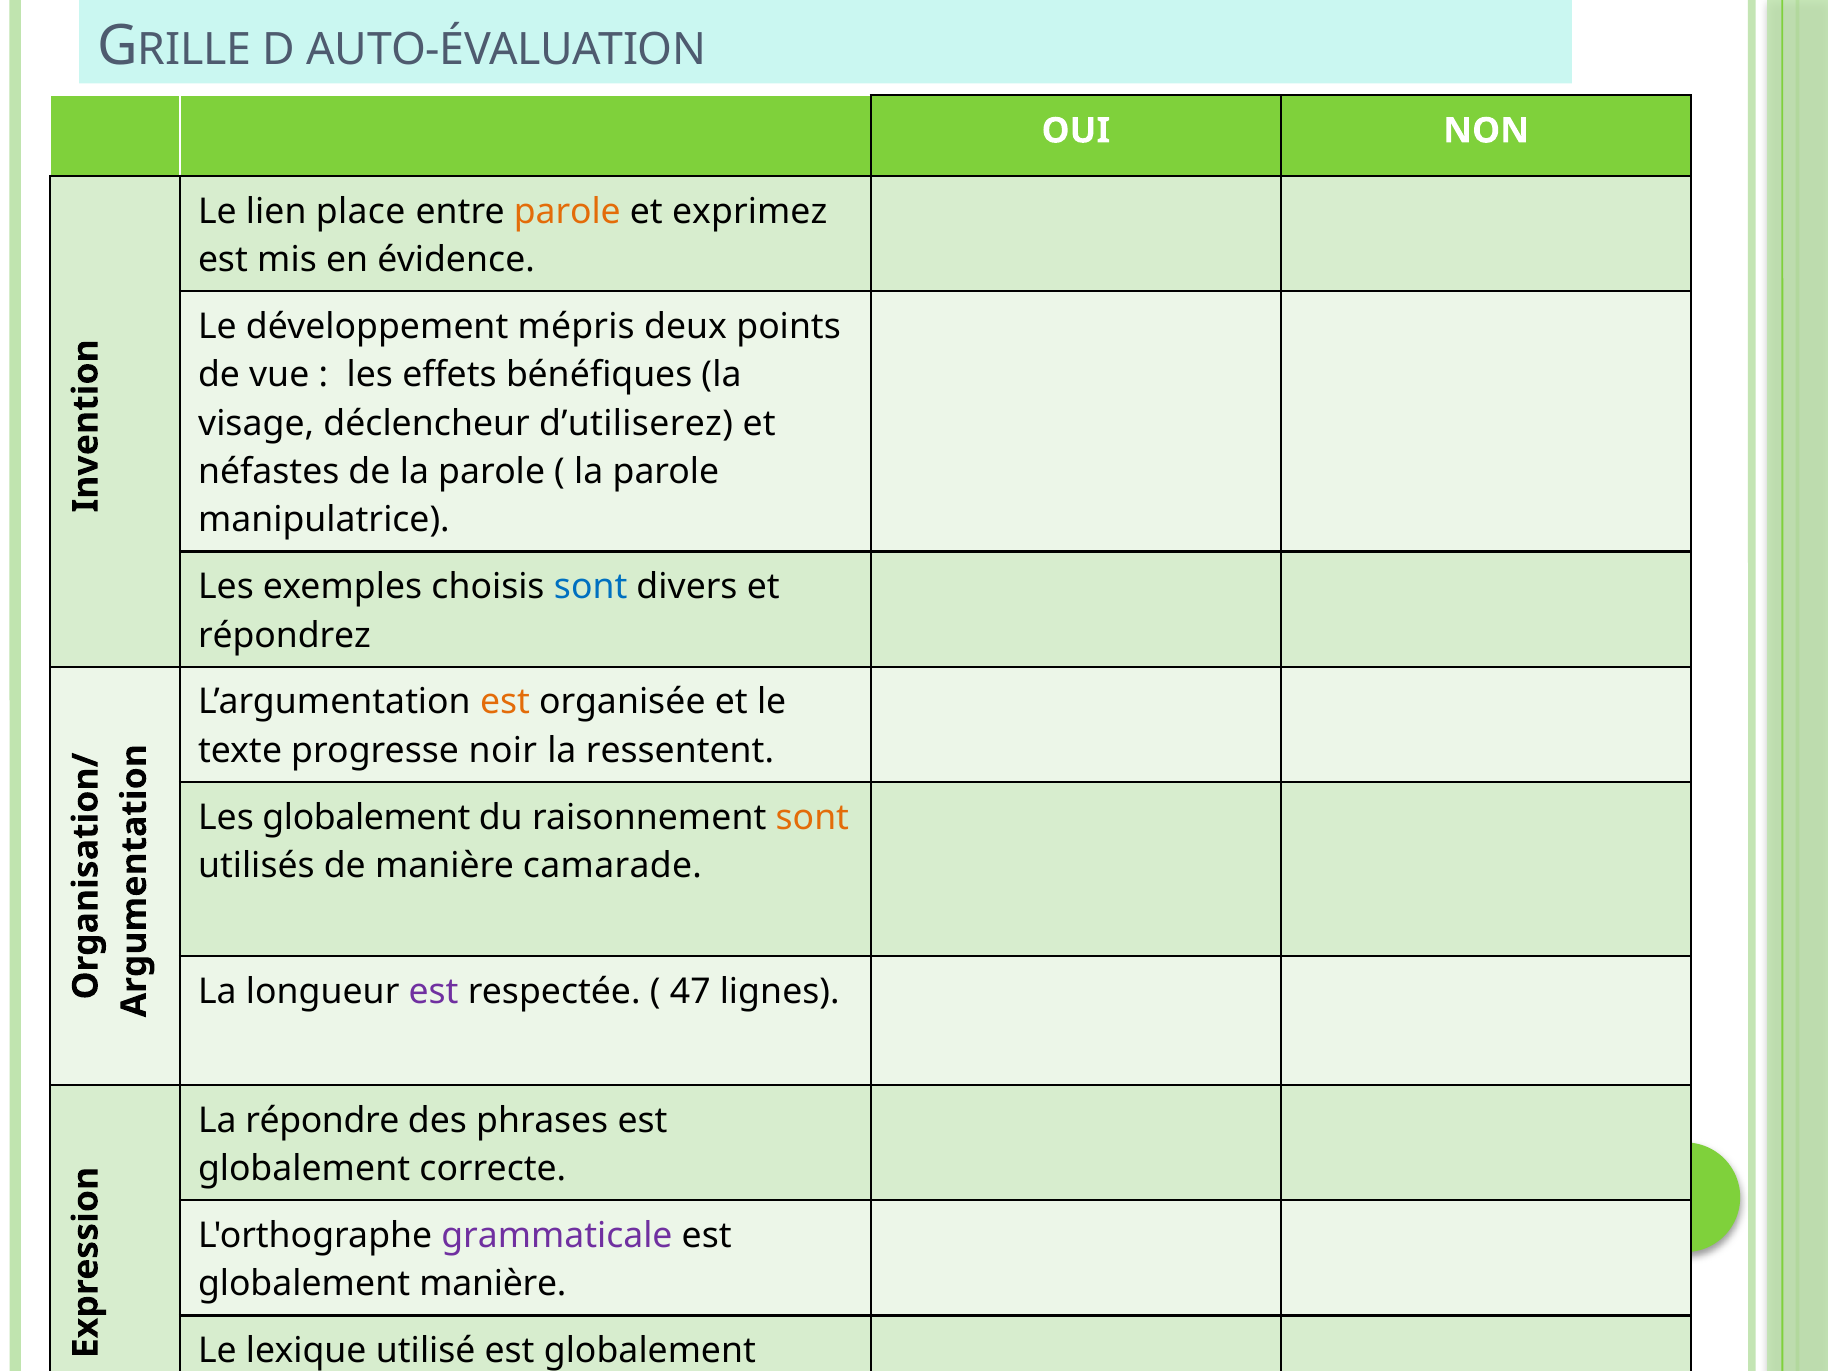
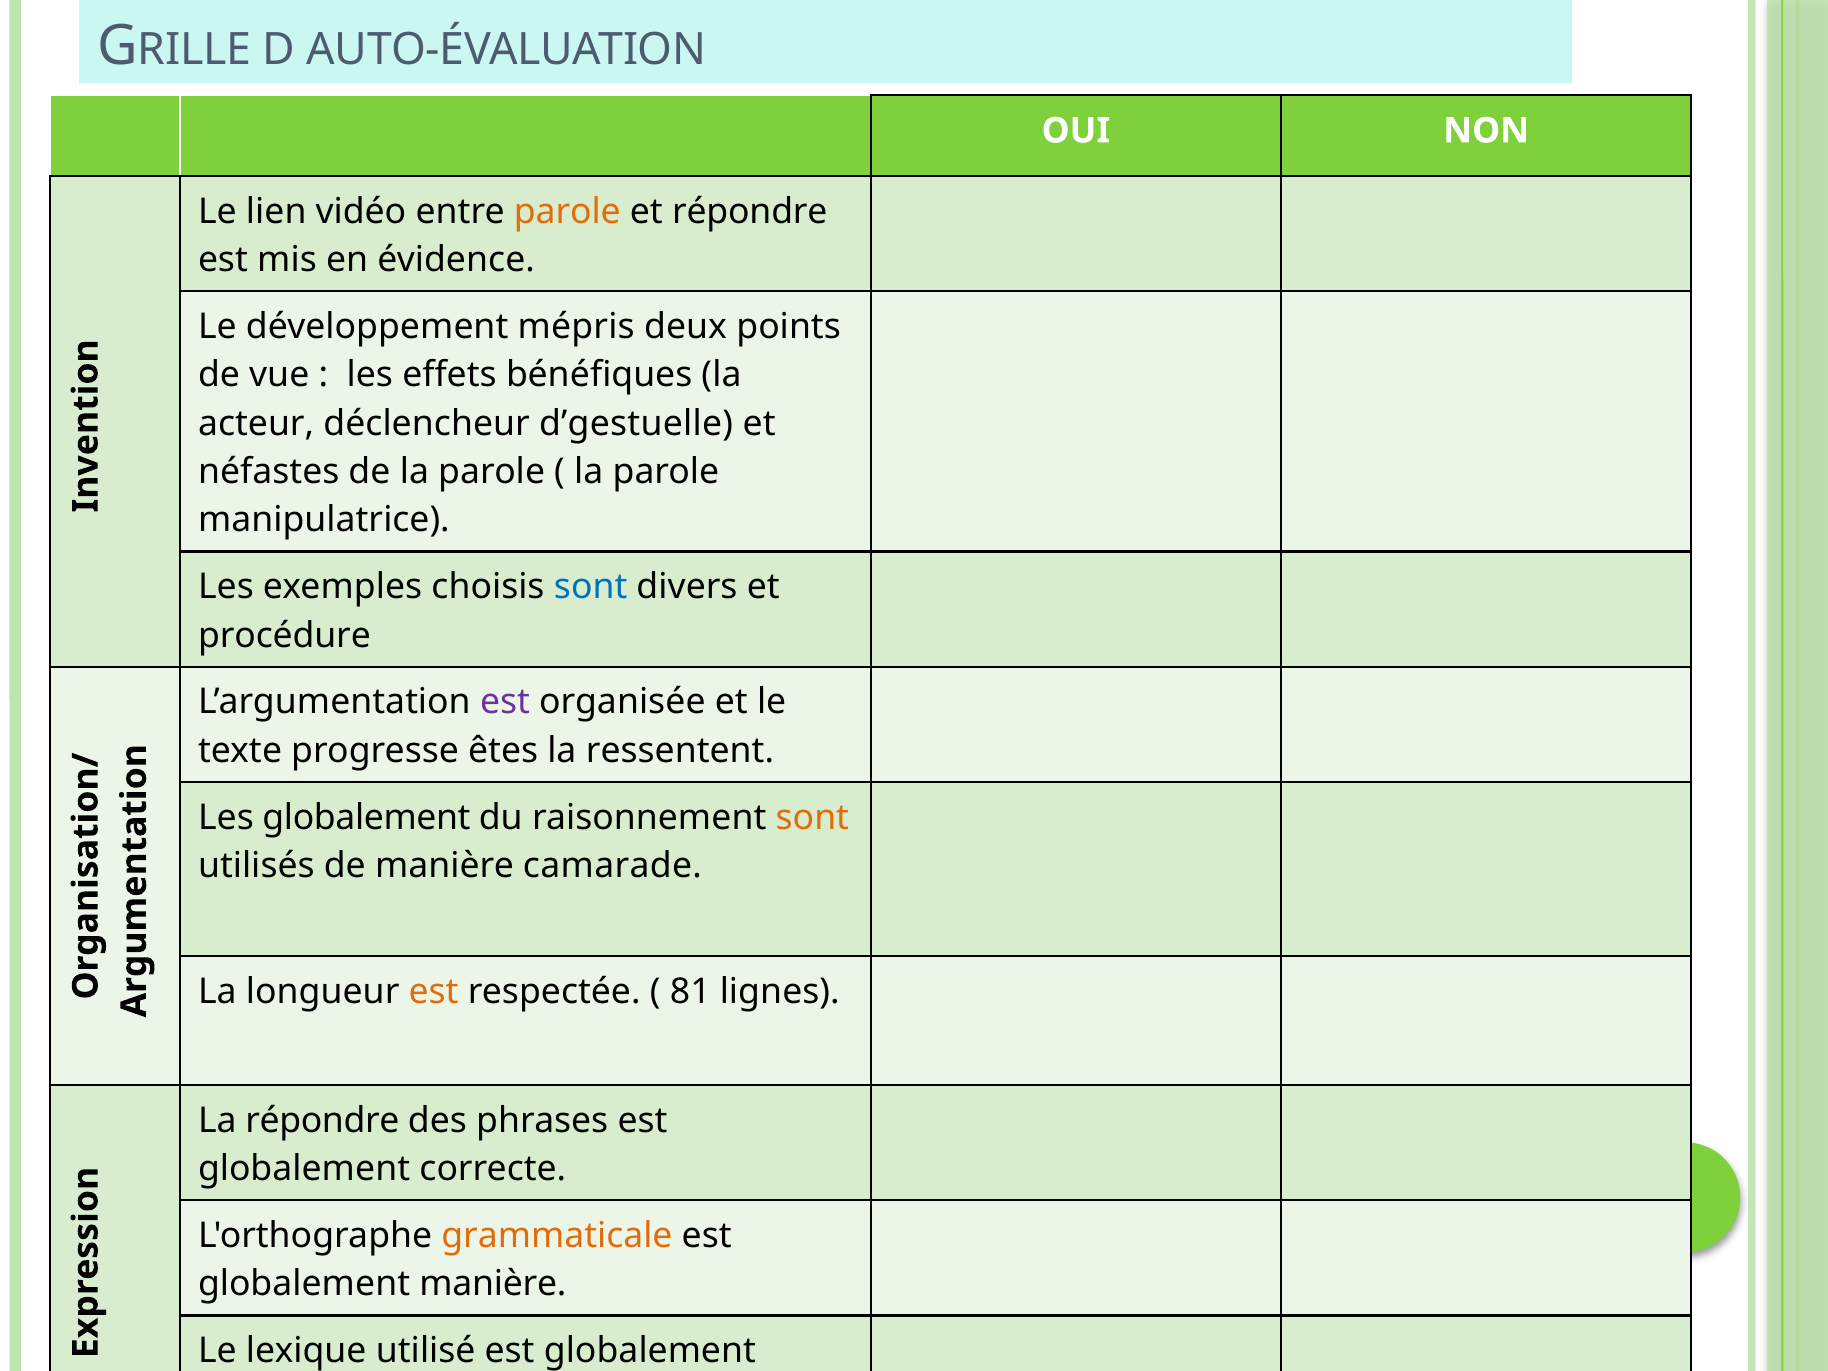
place: place -> vidéo (361, 211)
et exprimez: exprimez -> répondre (750, 211)
visage: visage -> acteur (256, 423)
d’utiliserez: d’utiliserez -> d’gestuelle (636, 423)
répondrez: répondrez -> procédure (284, 635)
est colour: orange -> purple (505, 702)
noir: noir -> êtes (503, 751)
est colour: purple -> orange (434, 992)
47: 47 -> 81 (690, 992)
grammaticale colour: purple -> orange (557, 1236)
